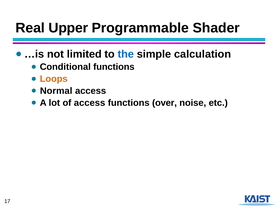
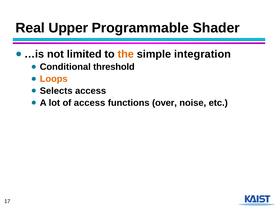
the colour: blue -> orange (126, 54)
calculation: calculation -> integration (203, 54)
Conditional functions: functions -> threshold (114, 67)
Normal: Normal -> Selects (56, 91)
